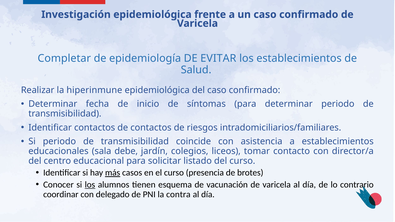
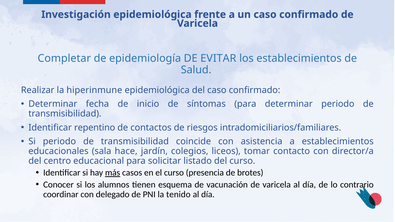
Identificar contactos: contactos -> repentino (95, 128)
debe: debe -> hace (126, 151)
los underline: present -> none (90, 185)
contra: contra -> tenido (178, 194)
